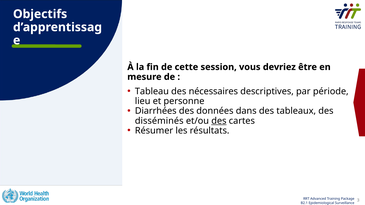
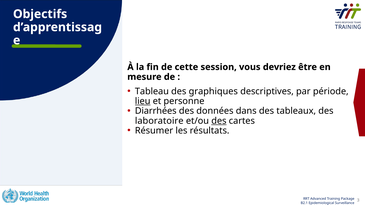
nécessaires: nécessaires -> graphiques (213, 91)
lieu underline: none -> present (143, 101)
disséminés: disséminés -> laboratoire (159, 121)
